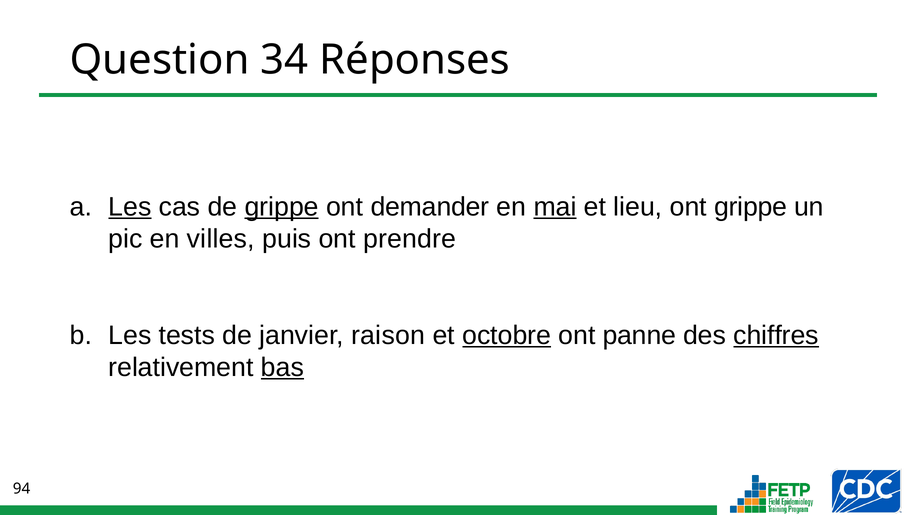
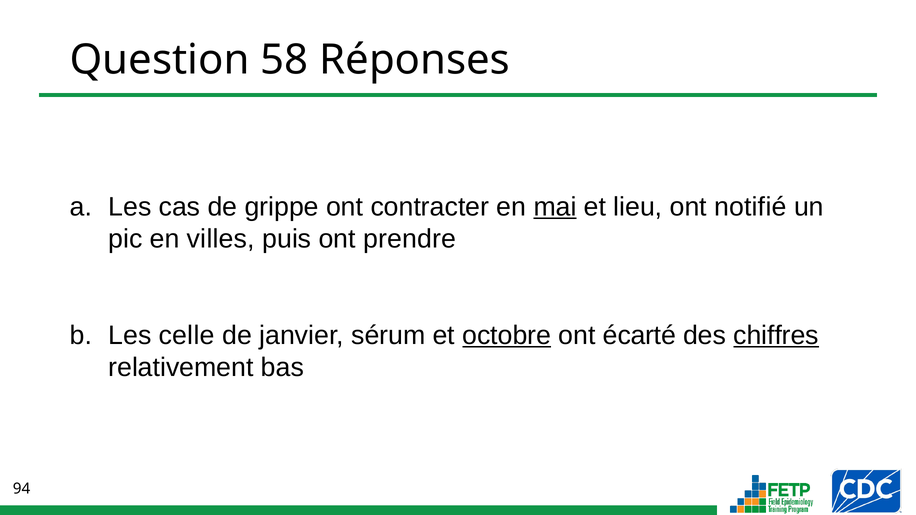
34: 34 -> 58 (284, 60)
Les underline: present -> none (130, 207)
grippe underline: present -> none (282, 207)
demander: demander -> contracter (430, 207)
ont grippe: grippe -> notifié (750, 207)
tests: tests -> celle (187, 336)
raison: raison -> sérum (388, 336)
panne: panne -> écarté (639, 336)
bas underline: present -> none (282, 368)
